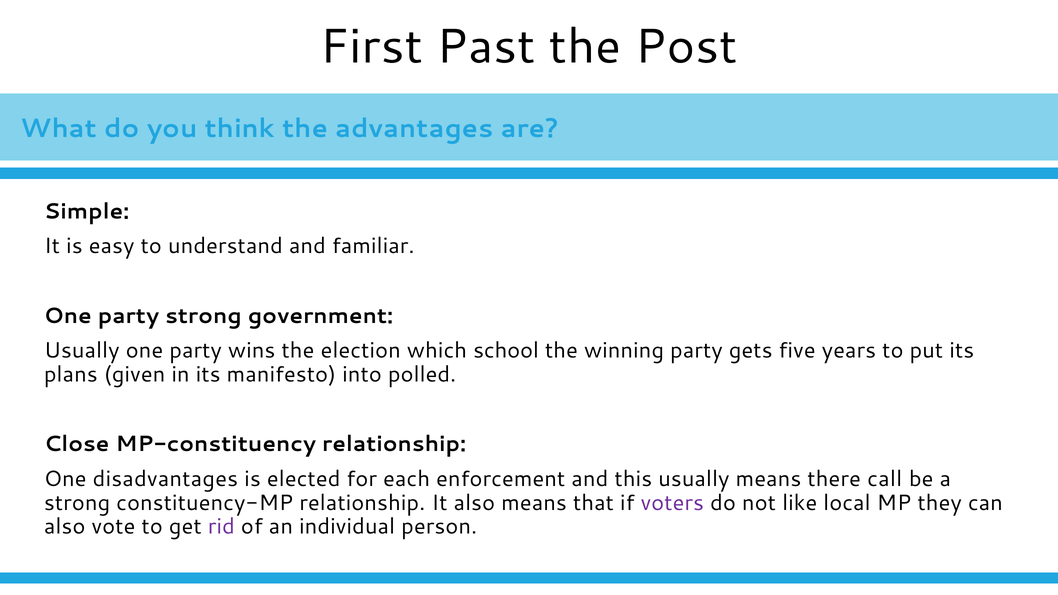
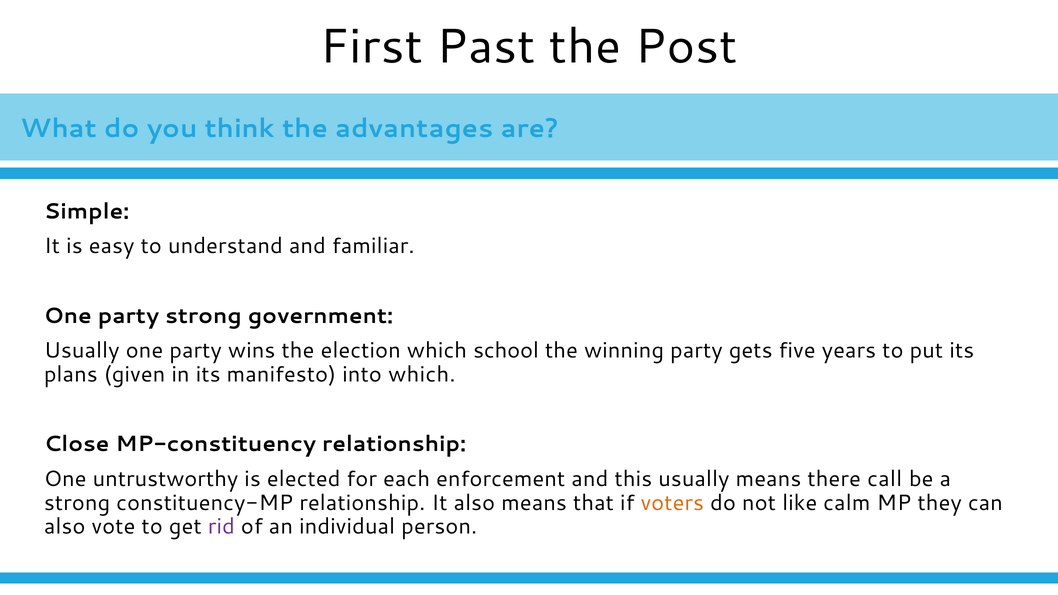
into polled: polled -> which (422, 375)
disadvantages: disadvantages -> untrustworthy (165, 479)
voters colour: purple -> orange (672, 503)
local: local -> calm (847, 503)
